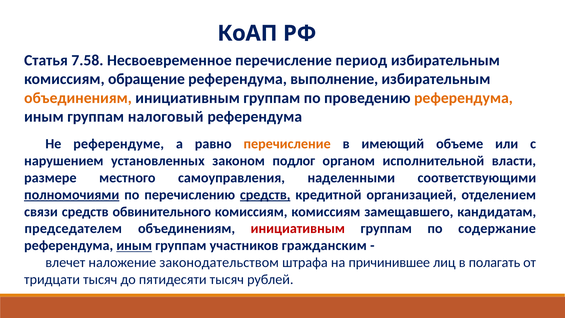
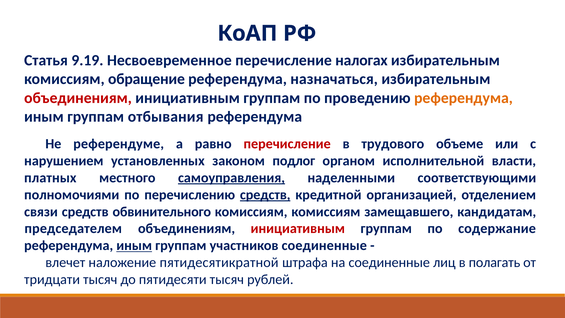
7.58: 7.58 -> 9.19 (87, 60)
период: период -> налогах (361, 60)
выполнение: выполнение -> назначаться (334, 79)
объединениям colour: orange -> red (78, 98)
налоговый: налоговый -> отбывания (166, 117)
перечисление colour: orange -> red (287, 144)
имеющий: имеющий -> трудового (393, 144)
размере: размере -> платных (50, 178)
самоуправления underline: none -> present (231, 178)
полномочиями underline: present -> none (72, 195)
участников гражданским: гражданским -> соединенные (324, 245)
законодательством: законодательством -> пятидесятикратной (219, 262)
на причинившее: причинившее -> соединенные (389, 262)
